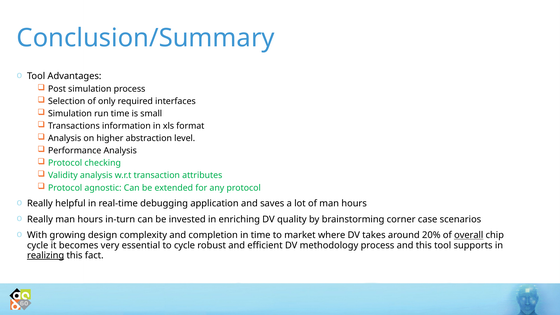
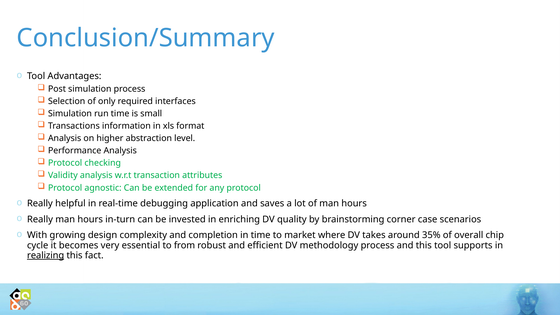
20%: 20% -> 35% (431, 235)
overall underline: present -> none (469, 235)
to cycle: cycle -> from (185, 245)
